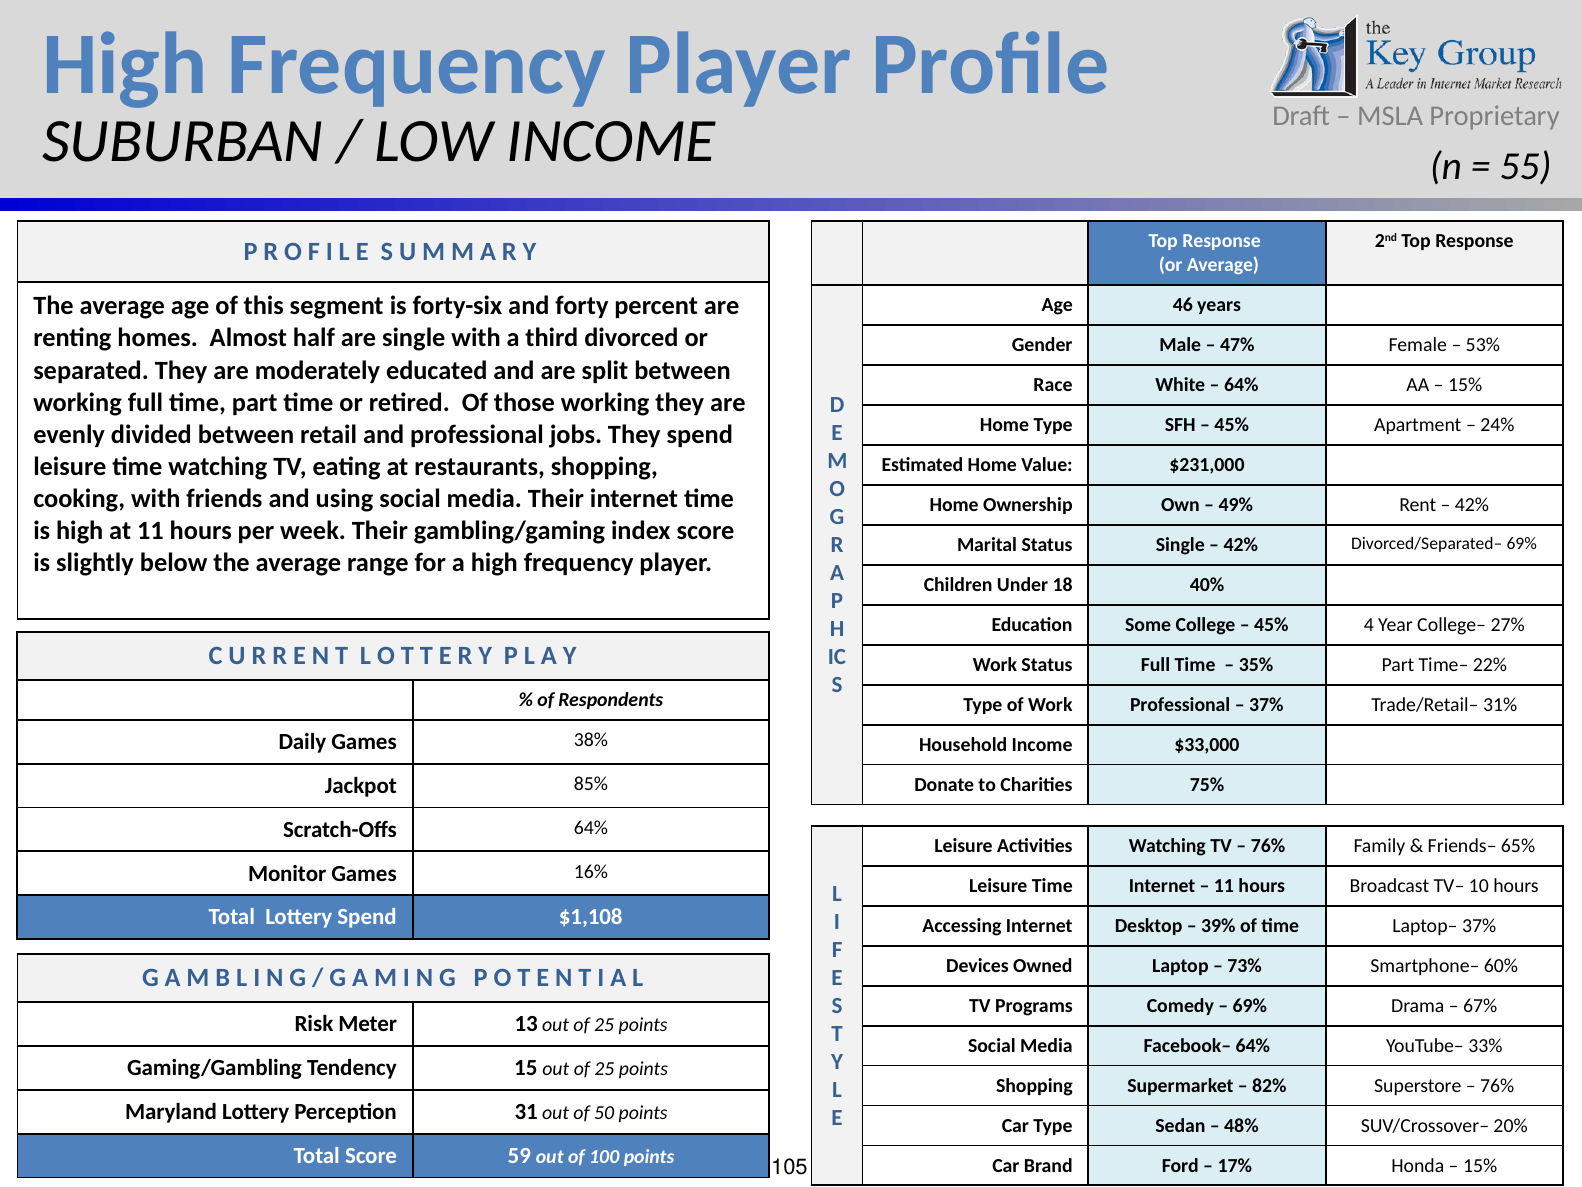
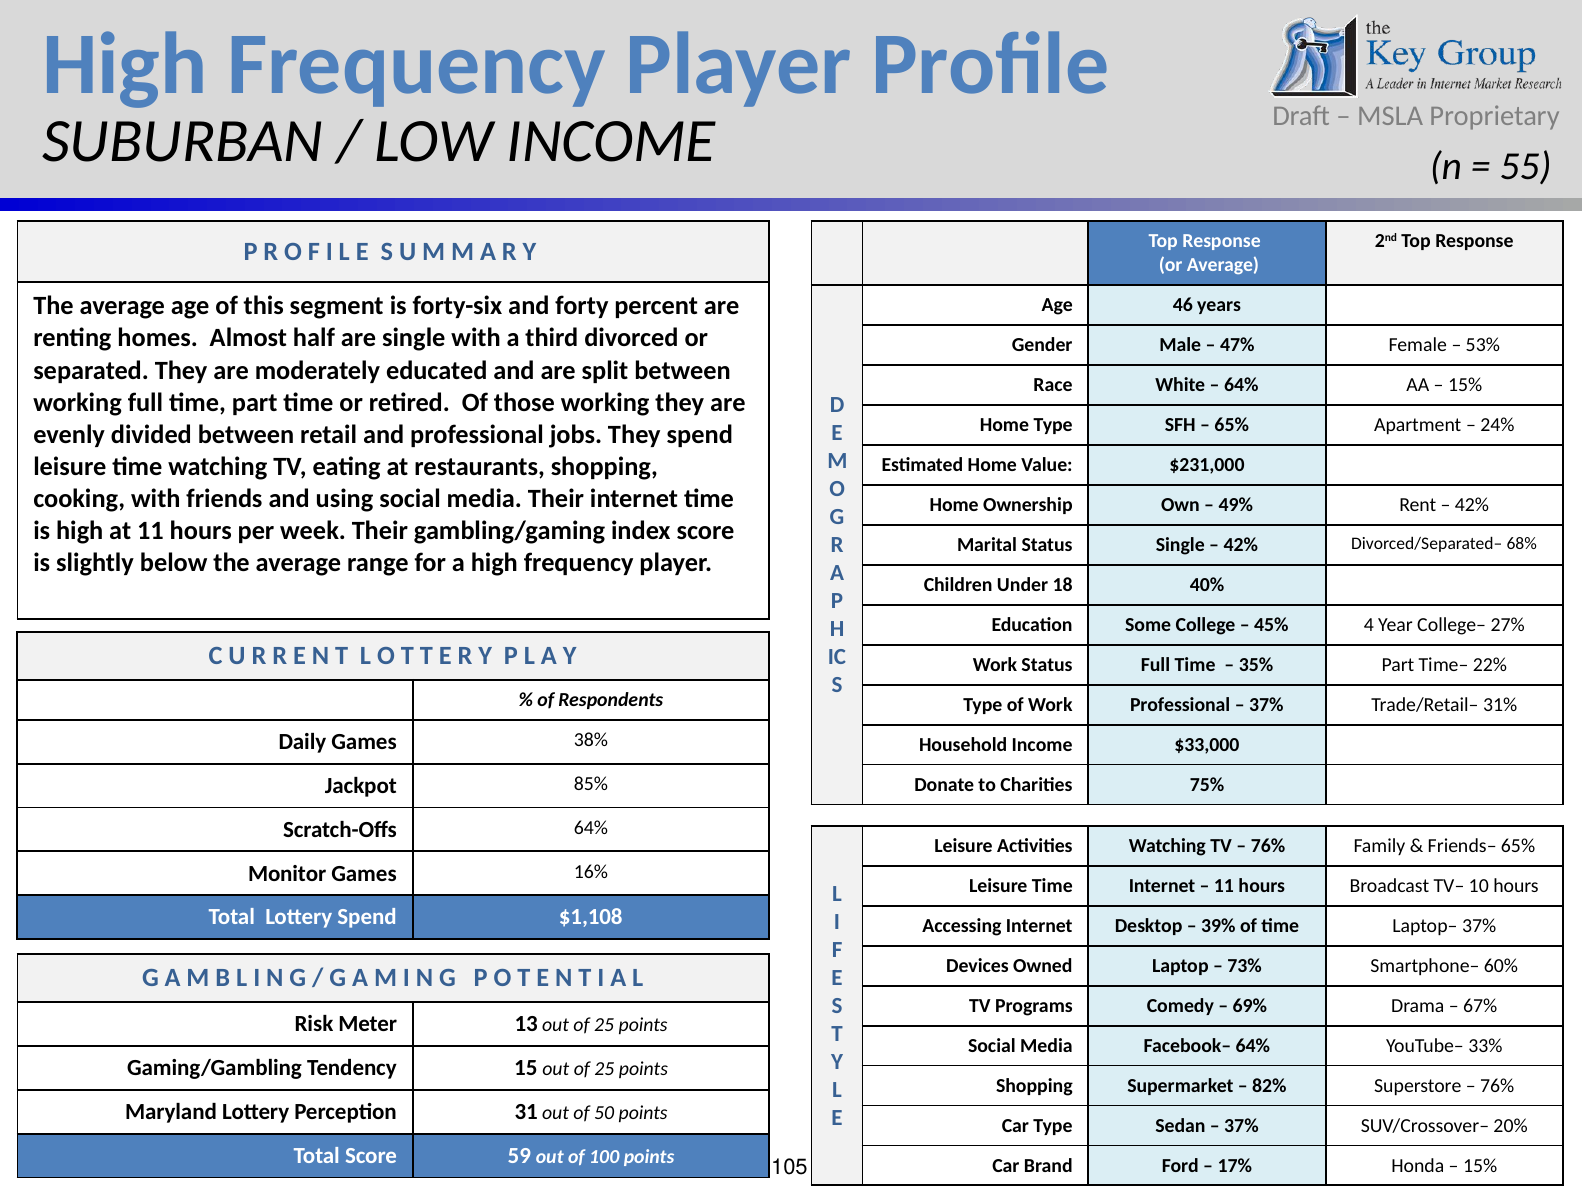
45%: 45% -> 65% (1232, 425)
Divorced/Separated– 69%: 69% -> 68% (1522, 544)
48%: 48% -> 37% (1241, 1125)
